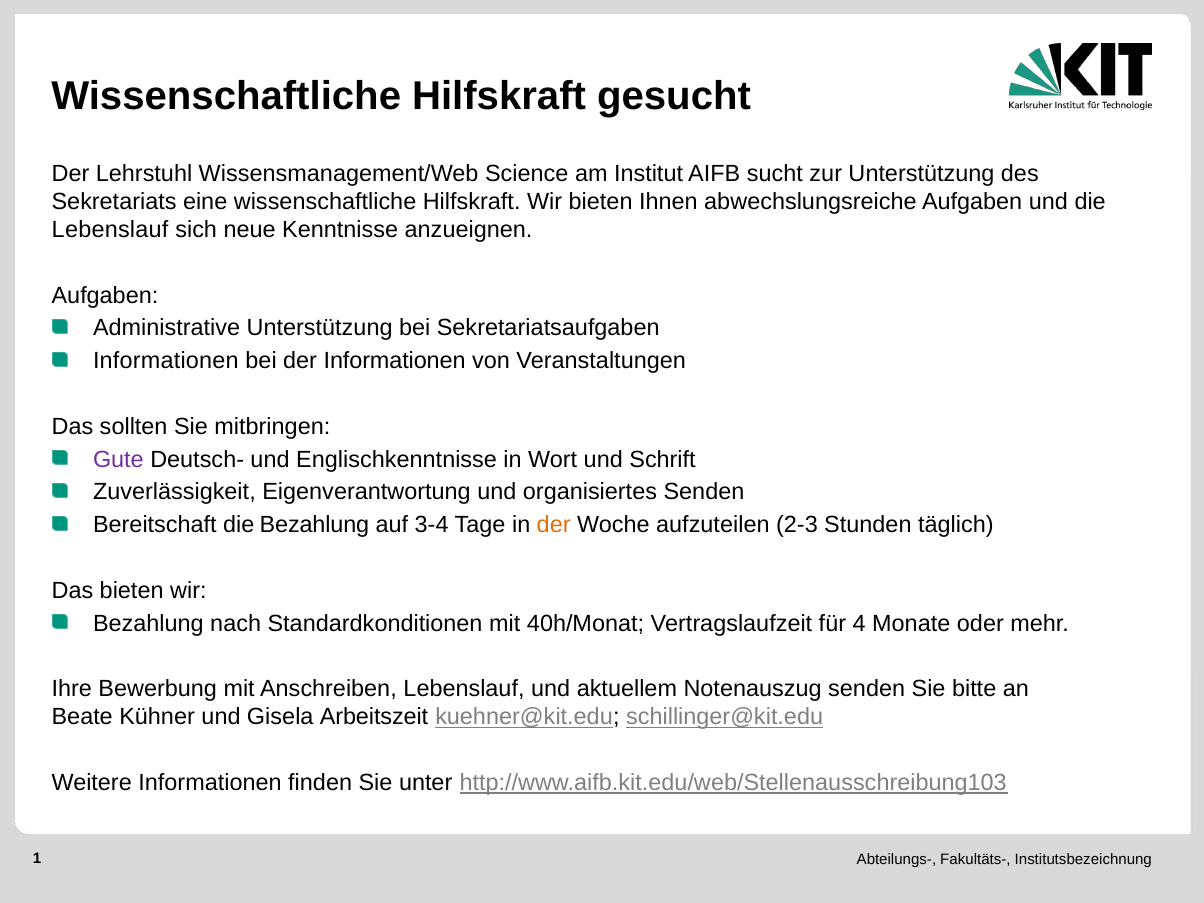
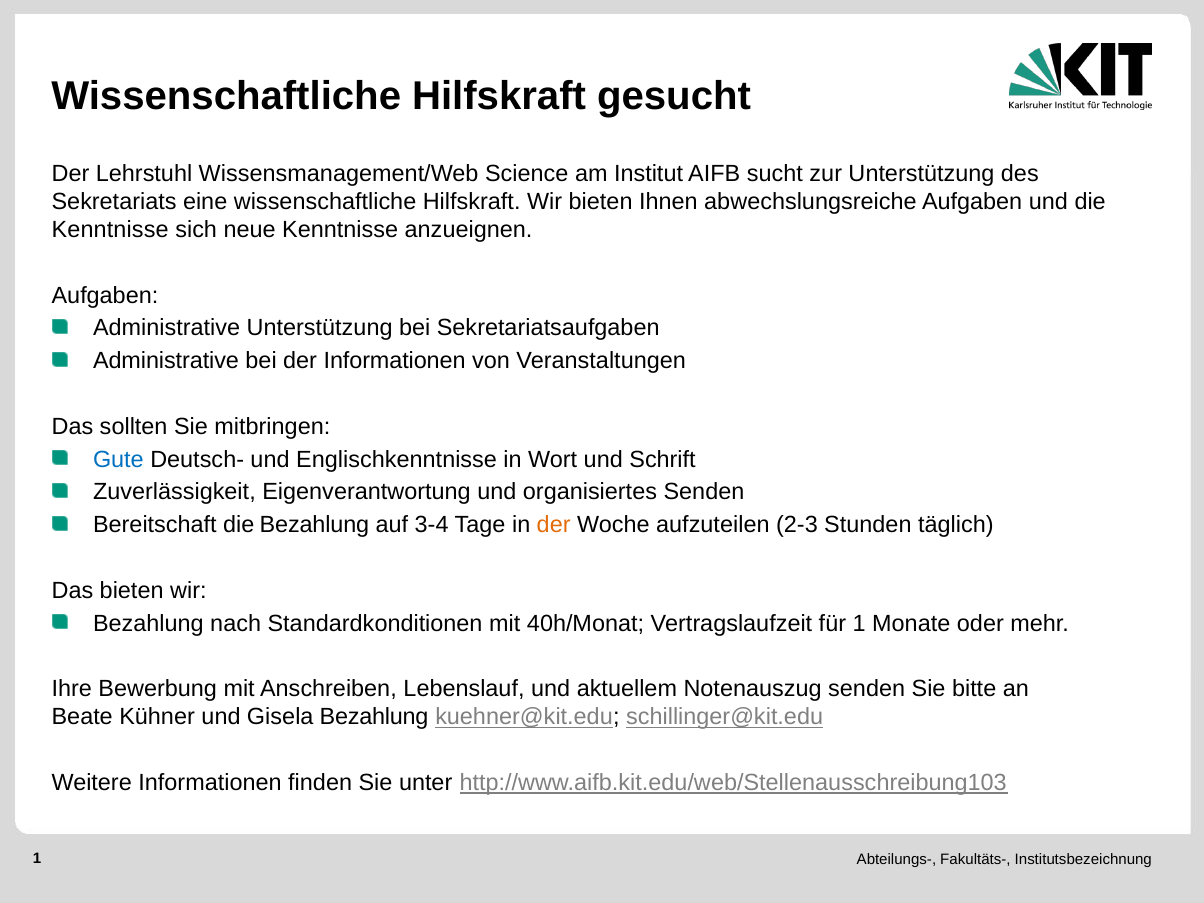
Lebenslauf: Lebenslauf -> Kenntnisse (110, 230)
Informationen: Informationen -> Administrative (166, 361)
Gute colour: purple -> blue (118, 459)
für 4: 4 -> 1 (859, 623)
Gisela Arbeitszeit: Arbeitszeit -> Bezahlung (374, 717)
